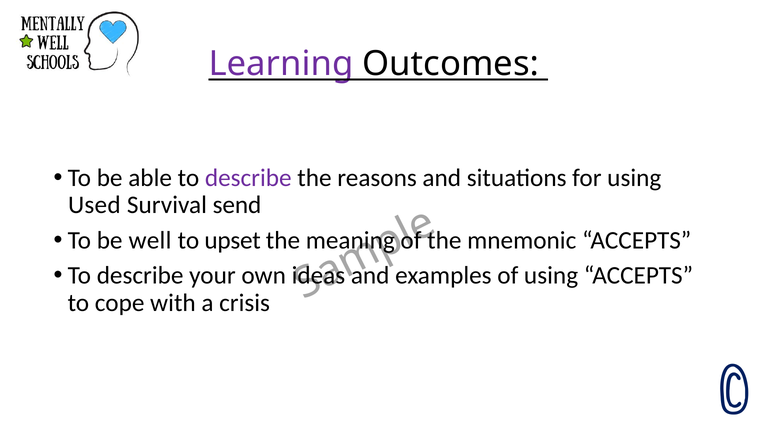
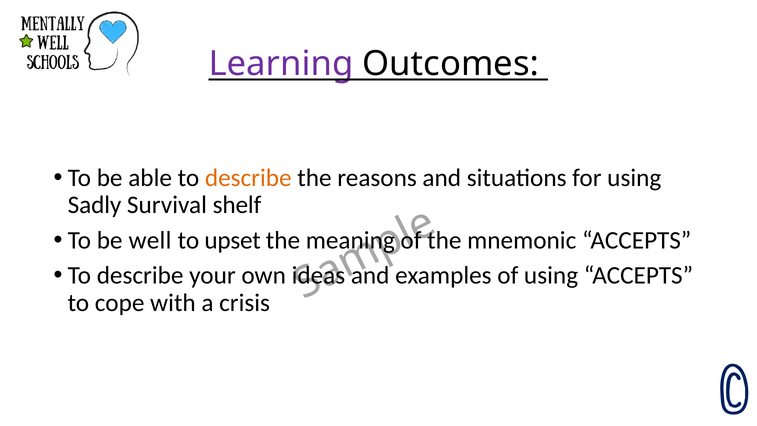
describe colour: purple -> orange (248, 178)
Used: Used -> Sadly (95, 205)
send: send -> shelf (237, 205)
